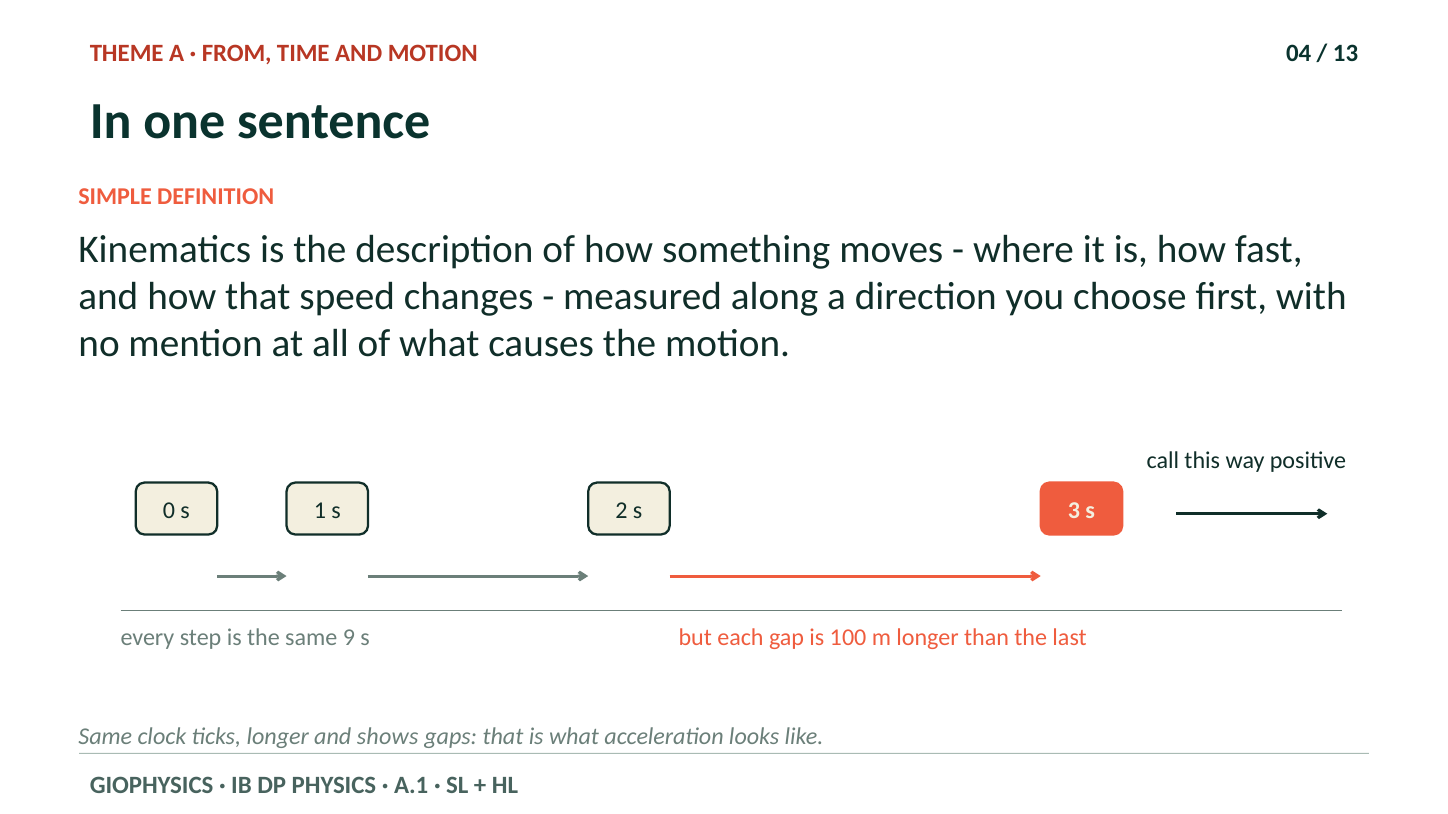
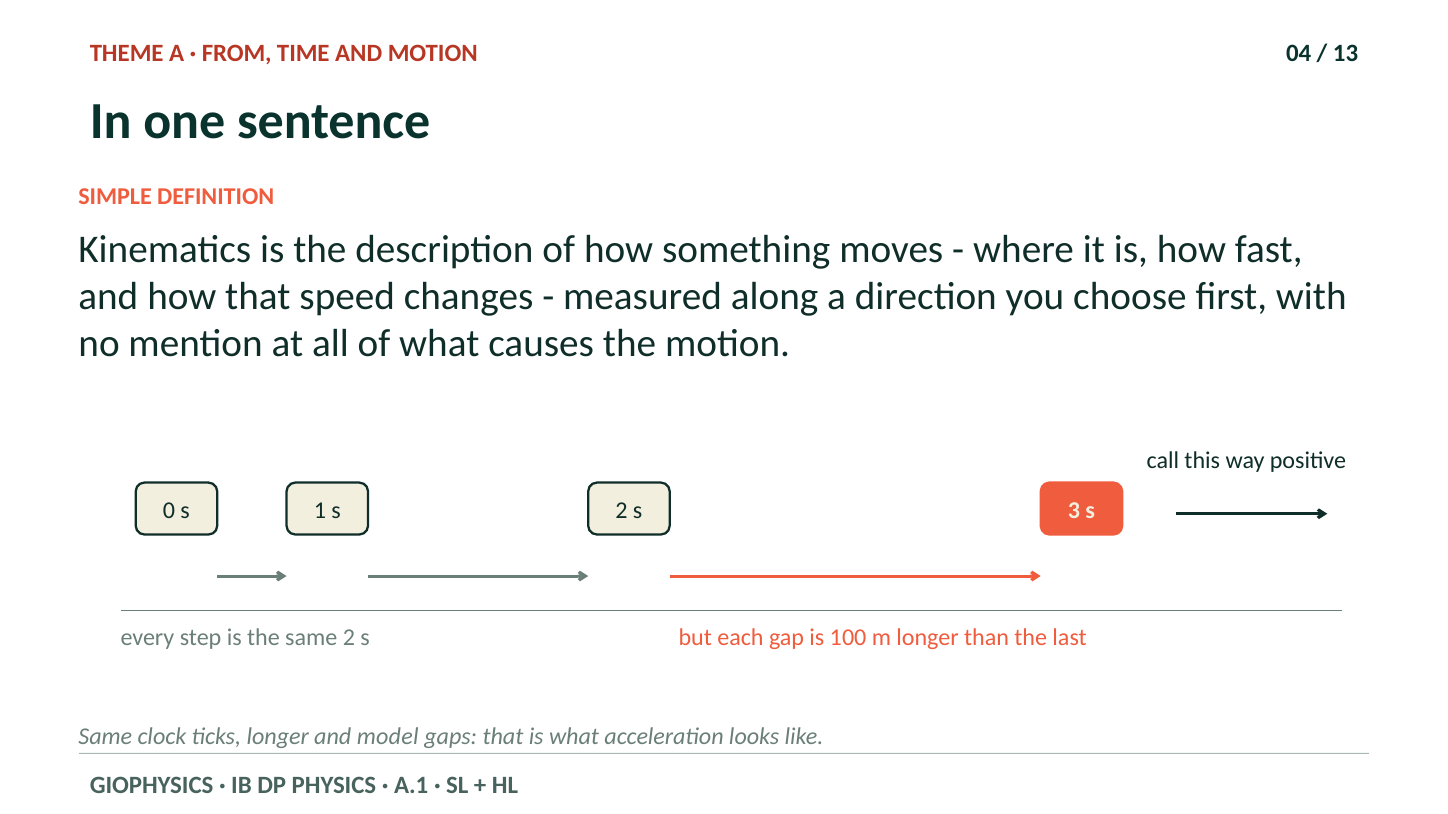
same 9: 9 -> 2 (349, 638)
shows: shows -> model (388, 737)
